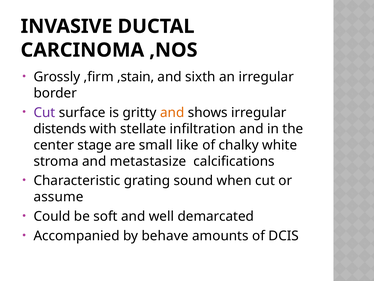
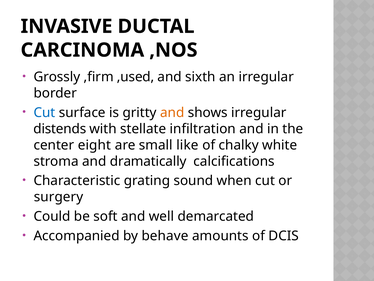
,stain: ,stain -> ,used (136, 77)
Cut colour: purple -> blue (44, 112)
stage: stage -> eight (94, 145)
metastasize: metastasize -> dramatically (148, 161)
assume: assume -> surgery (59, 197)
